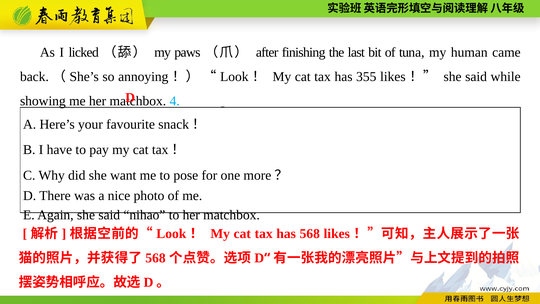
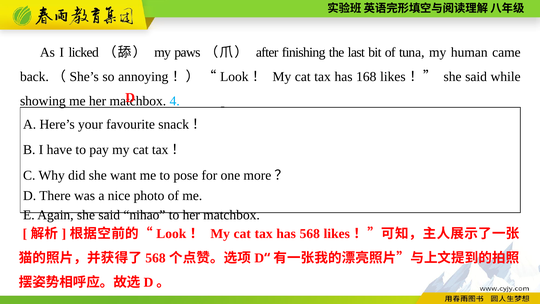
355: 355 -> 168 (366, 77)
